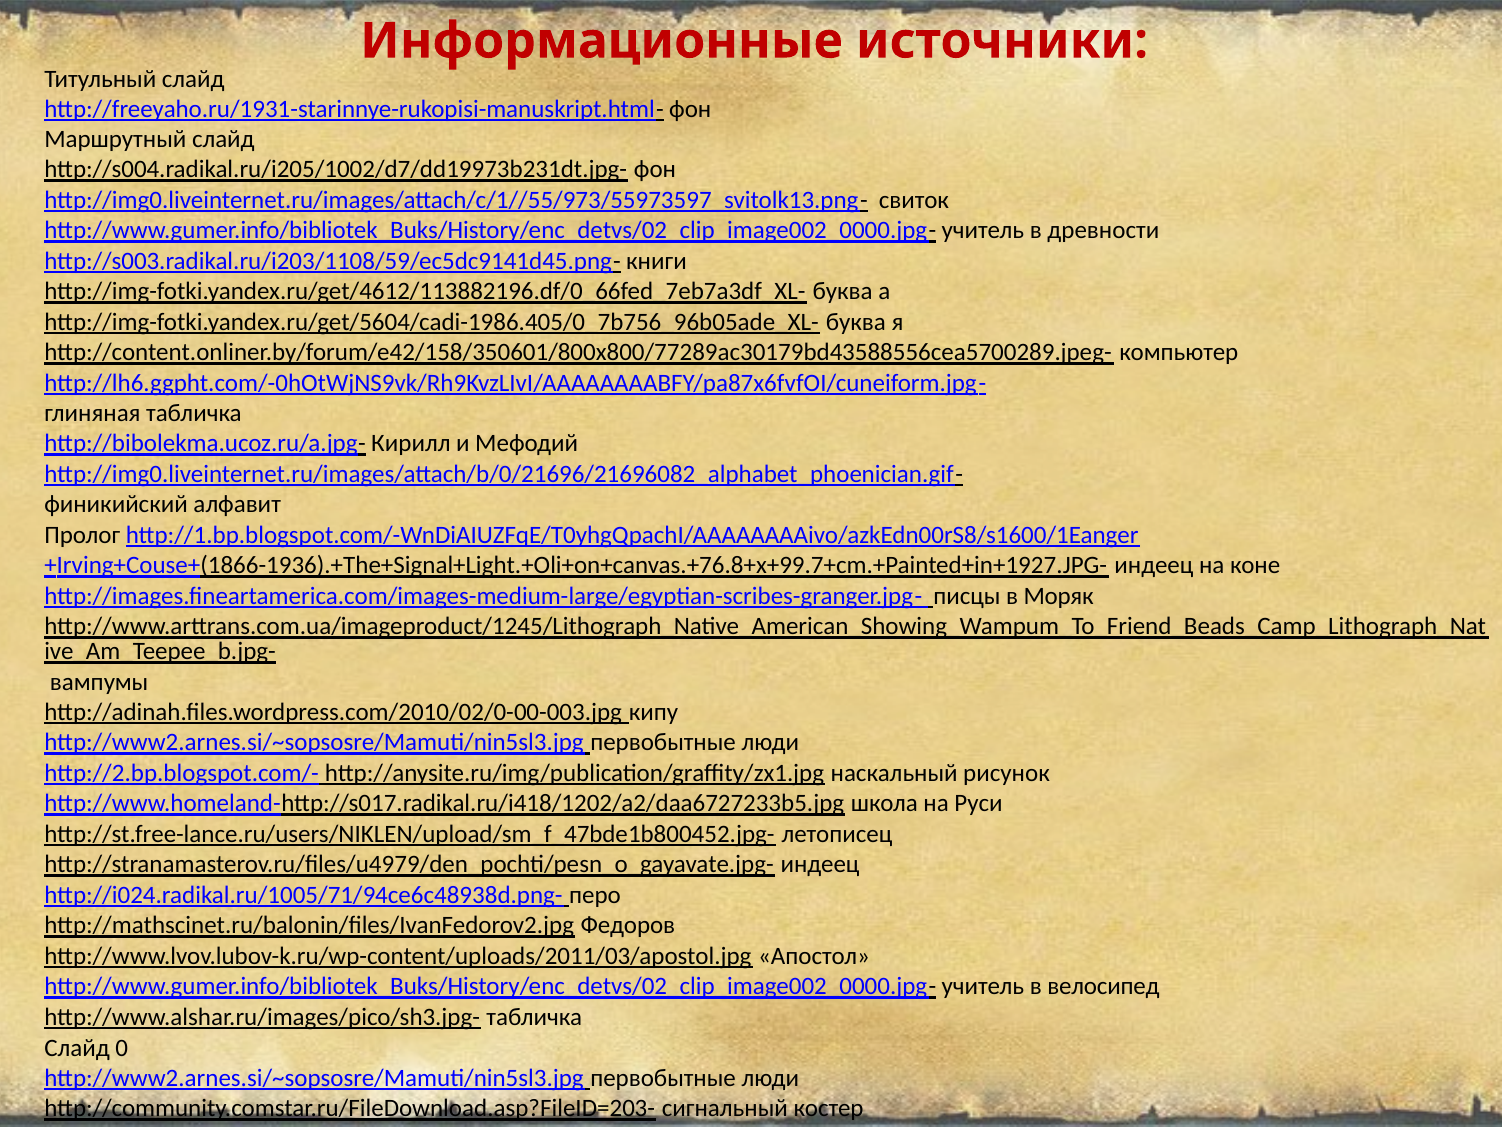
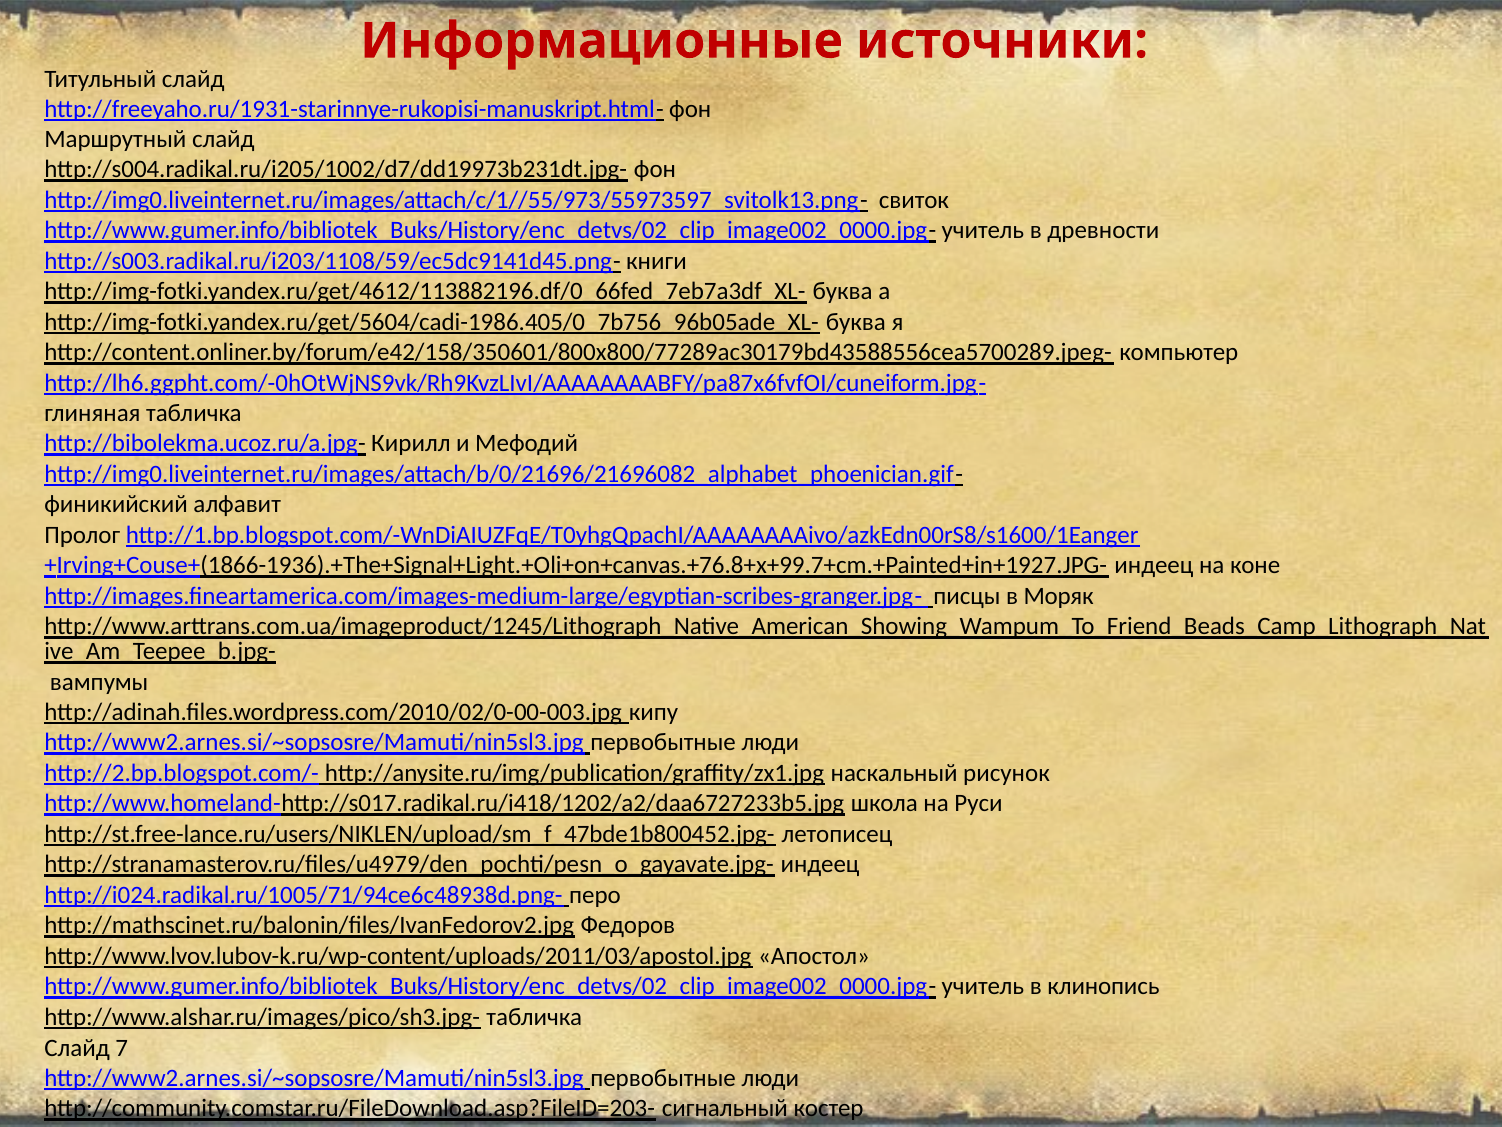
велосипед: велосипед -> клинопись (1103, 986)
0: 0 -> 7 (122, 1047)
